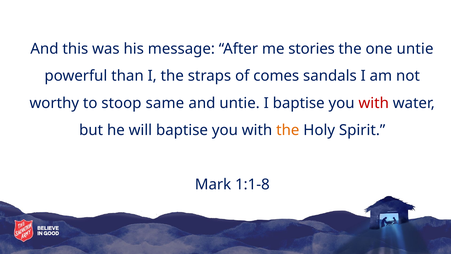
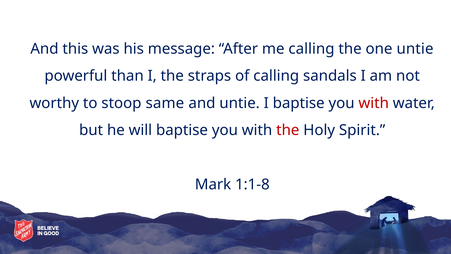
me stories: stories -> calling (311, 49)
of comes: comes -> calling (276, 76)
the colour: orange -> red (288, 130)
